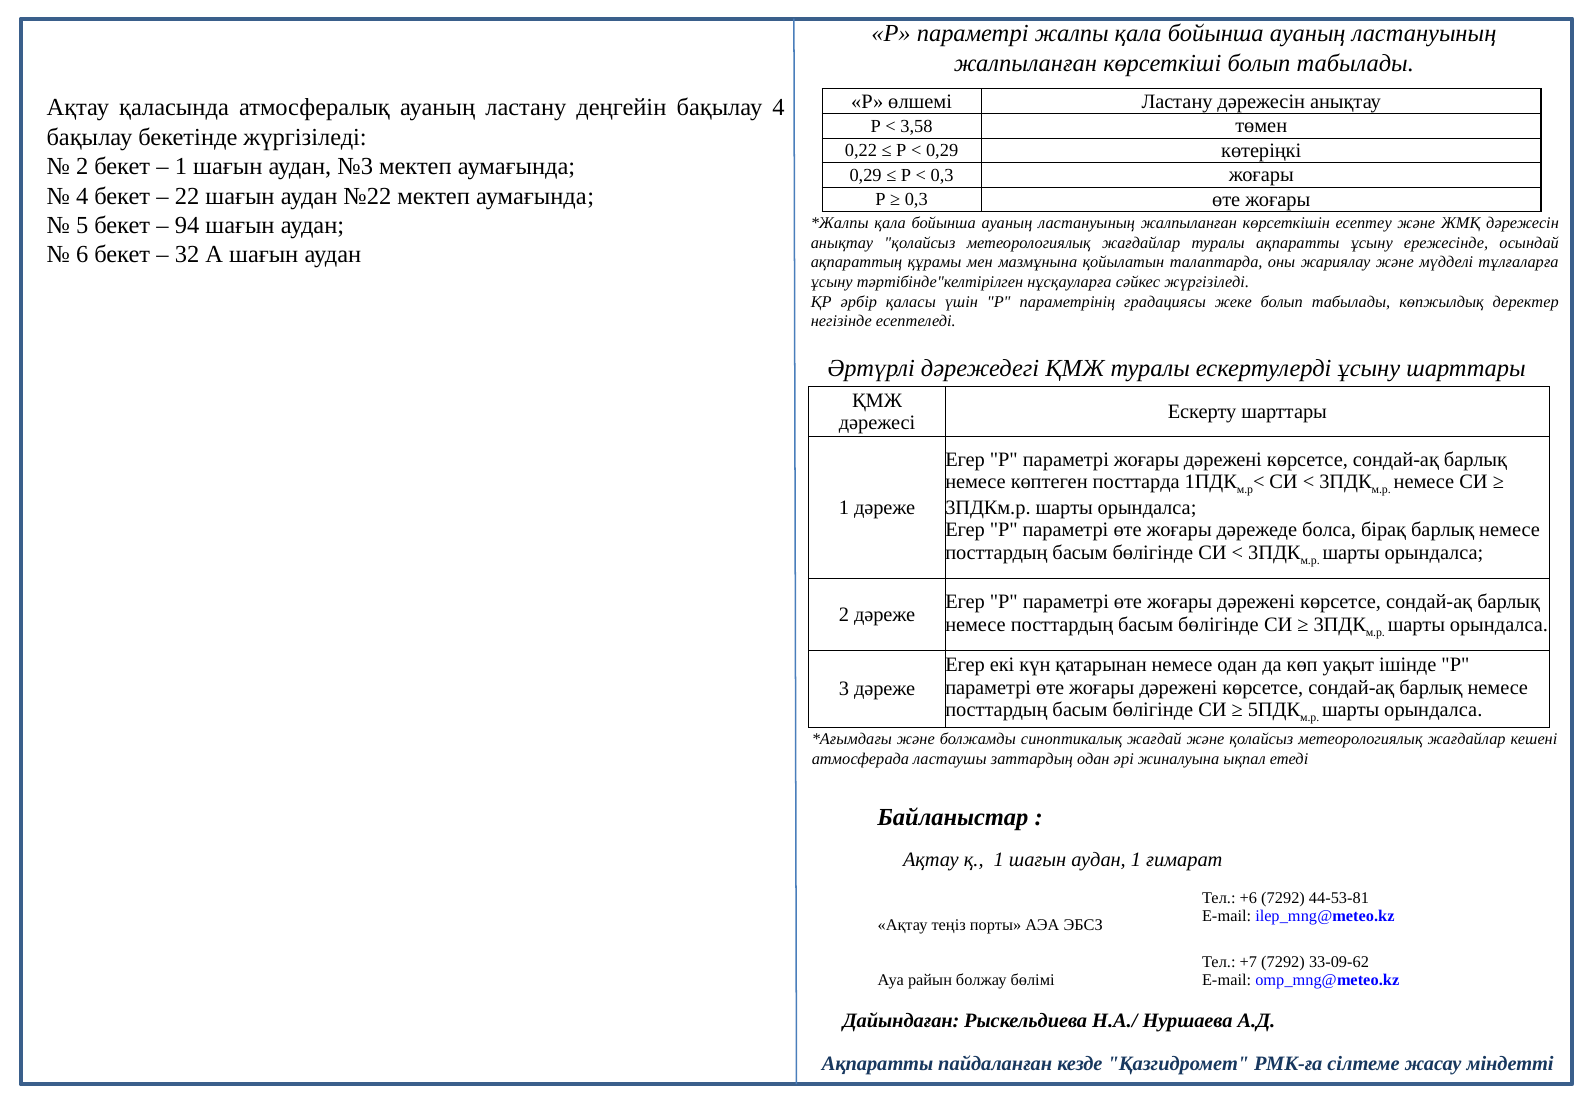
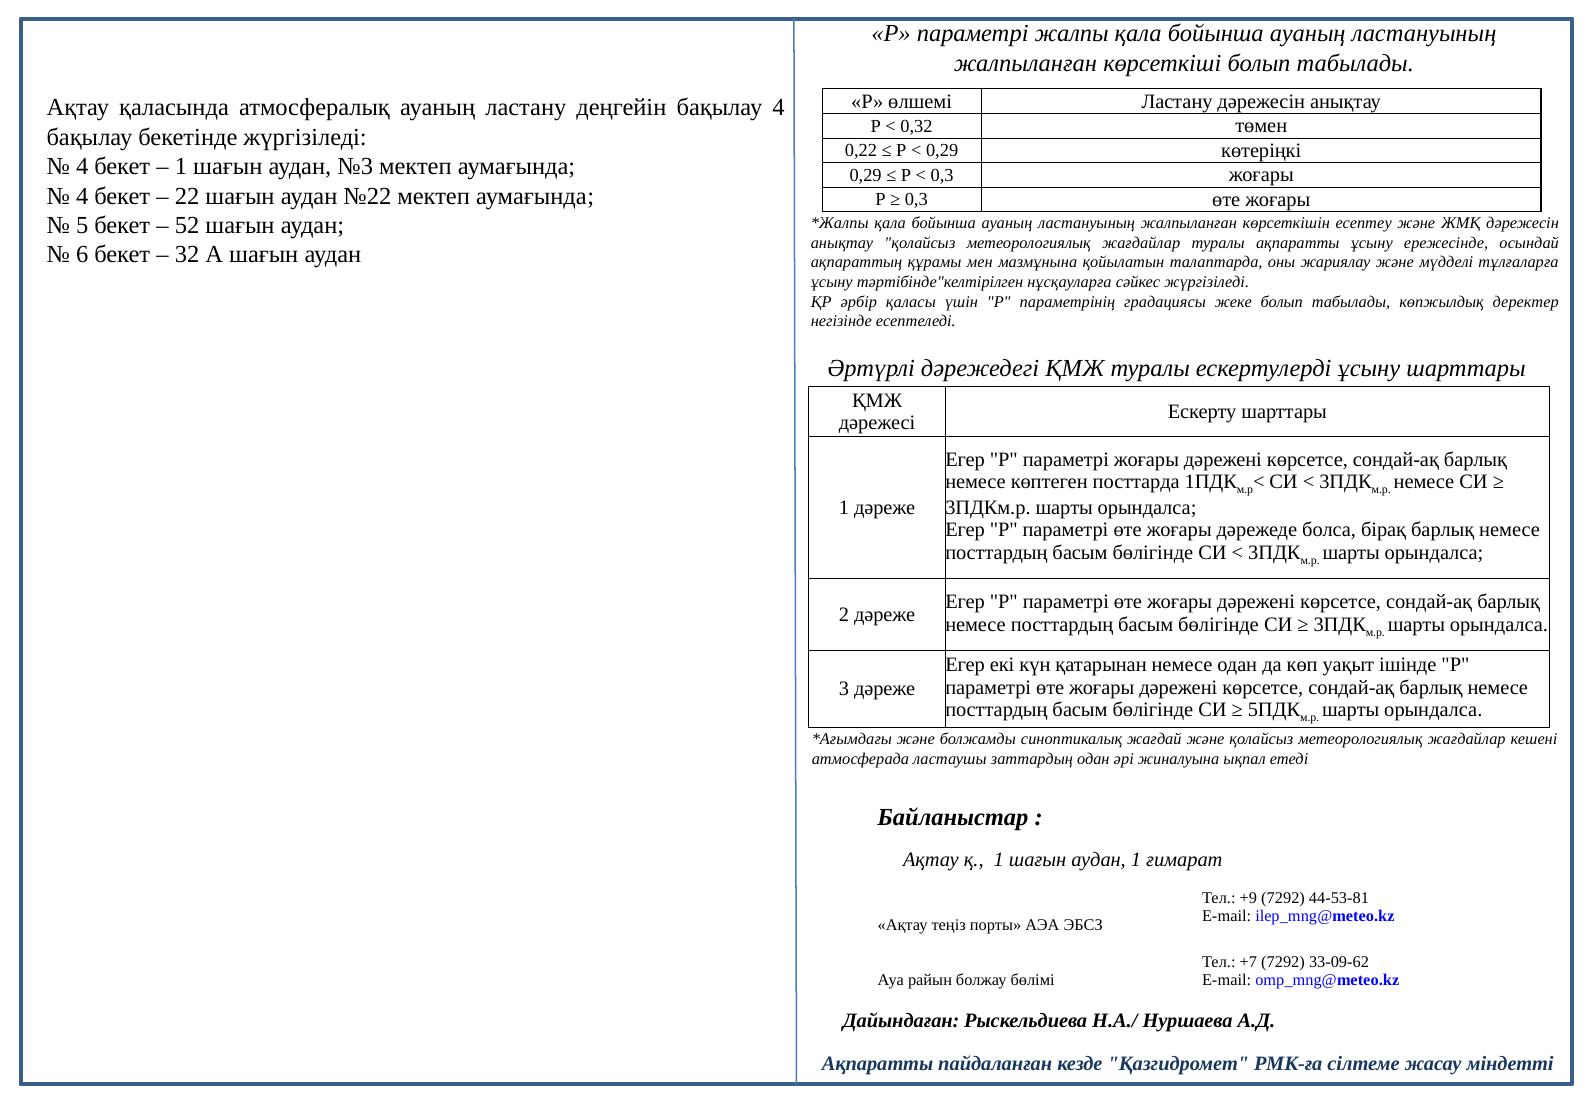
3,58: 3,58 -> 0,32 (917, 126)
2: 2 -> 4 (82, 167)
94: 94 -> 52 (187, 225)
+6: +6 -> +9 (1248, 898)
